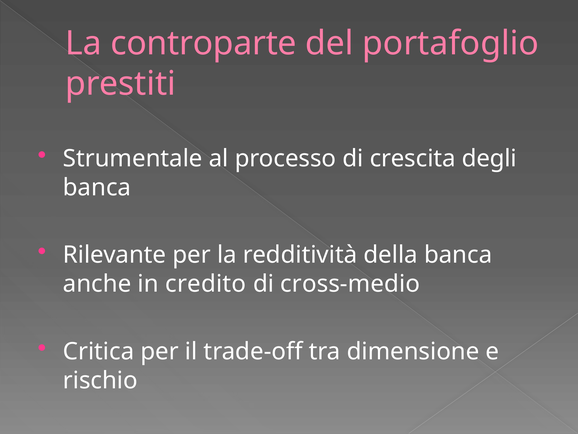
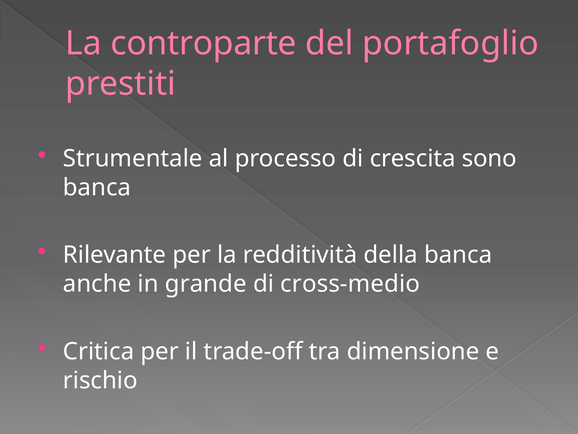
degli: degli -> sono (489, 158)
credito: credito -> grande (206, 284)
